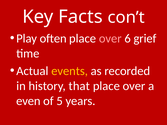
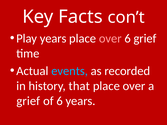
Play often: often -> years (53, 38)
events colour: yellow -> light blue (70, 71)
even: even -> grief (28, 101)
of 5: 5 -> 6 (60, 101)
